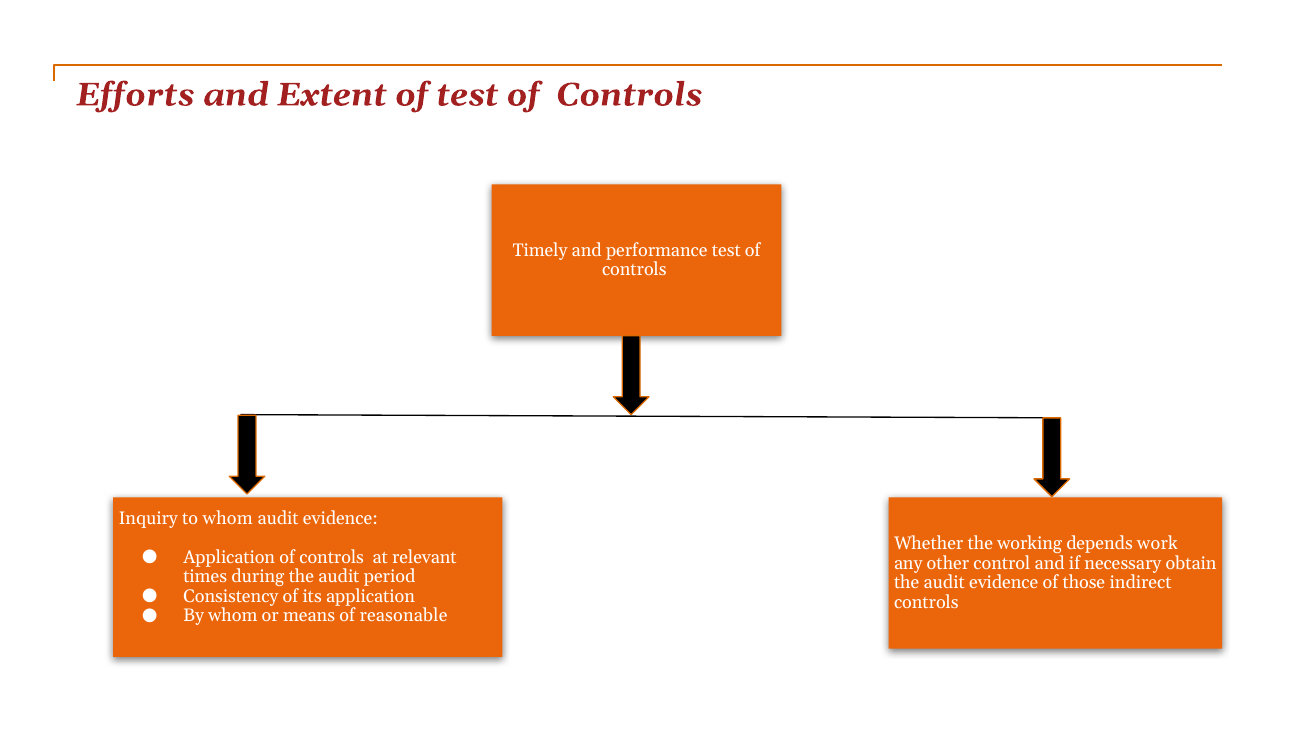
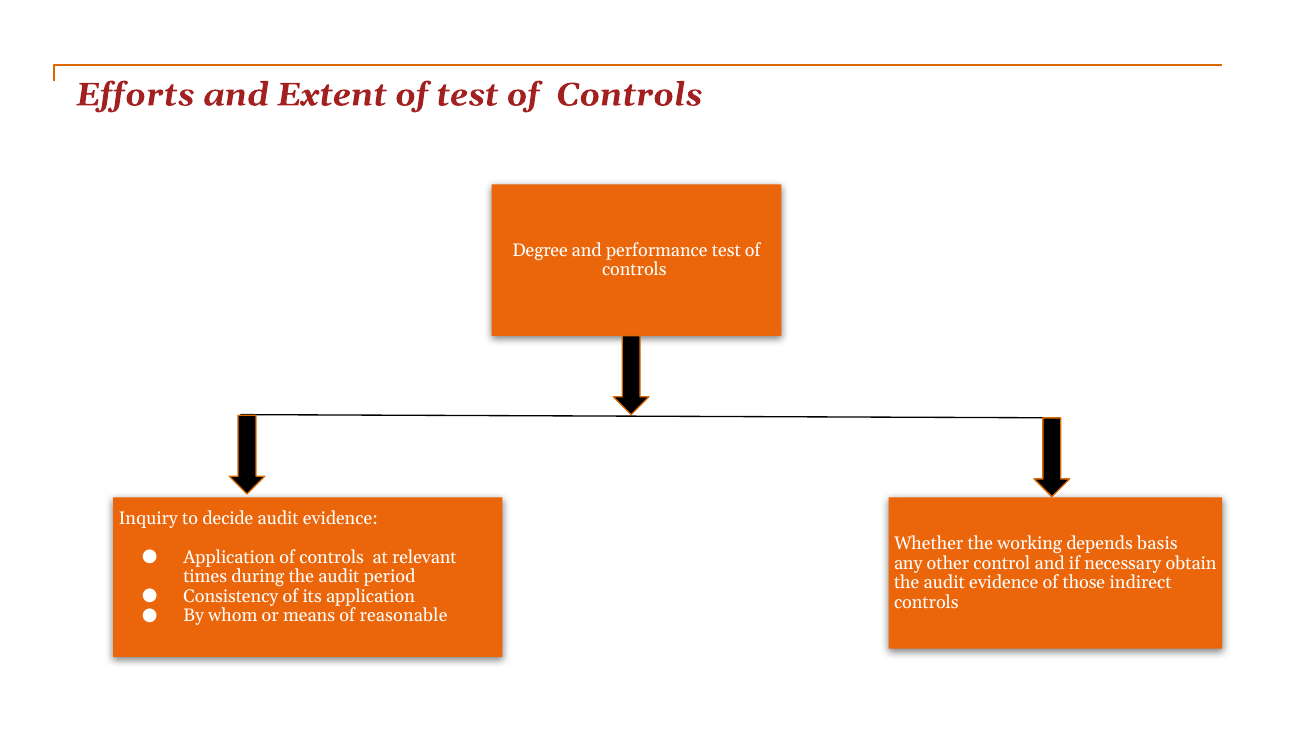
Timely: Timely -> Degree (540, 250)
to whom: whom -> decide (228, 519)
work: work -> basis (1157, 544)
